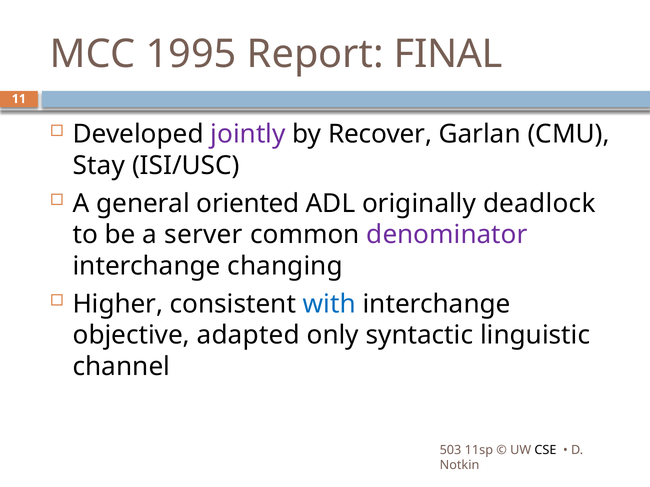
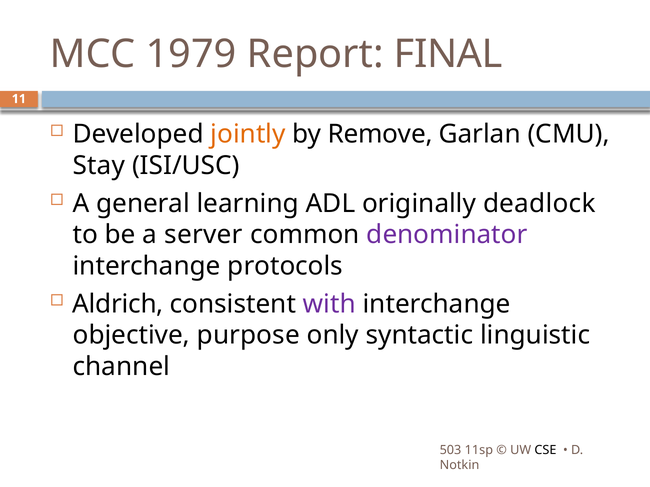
1995: 1995 -> 1979 (191, 54)
jointly colour: purple -> orange (248, 134)
Recover: Recover -> Remove (380, 134)
oriented: oriented -> learning (248, 204)
changing: changing -> protocols (285, 267)
Higher: Higher -> Aldrich (118, 304)
with colour: blue -> purple (329, 304)
adapted: adapted -> purpose (248, 336)
